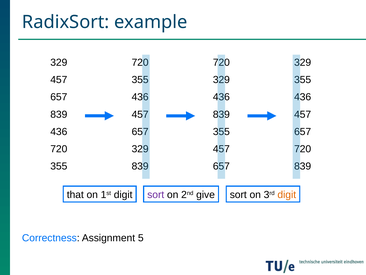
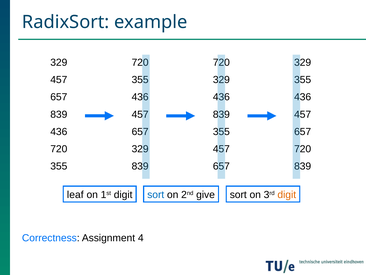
that: that -> leaf (75, 194)
sort colour: purple -> blue (156, 194)
5: 5 -> 4 (141, 238)
